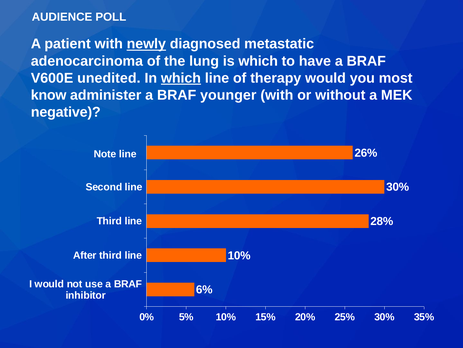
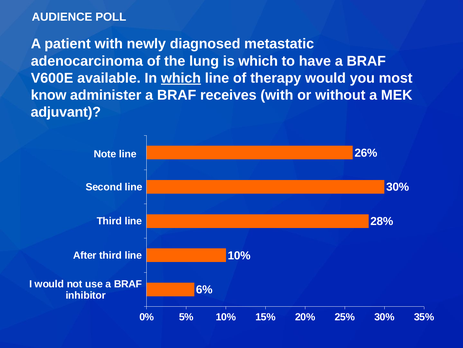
newly underline: present -> none (146, 44)
unedited: unedited -> available (109, 78)
younger: younger -> receives (228, 95)
negative: negative -> adjuvant (66, 112)
